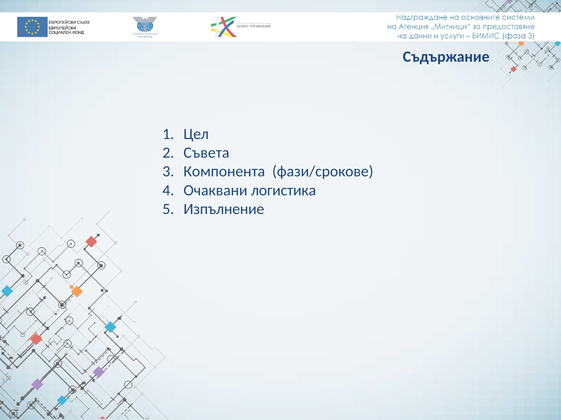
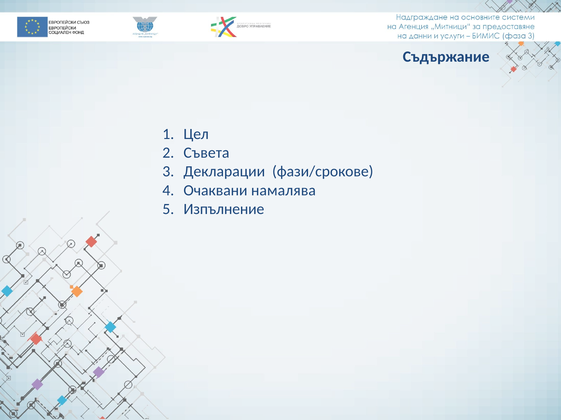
Компонента: Компонента -> Декларации (224, 172)
логистика: логистика -> намалява (283, 191)
